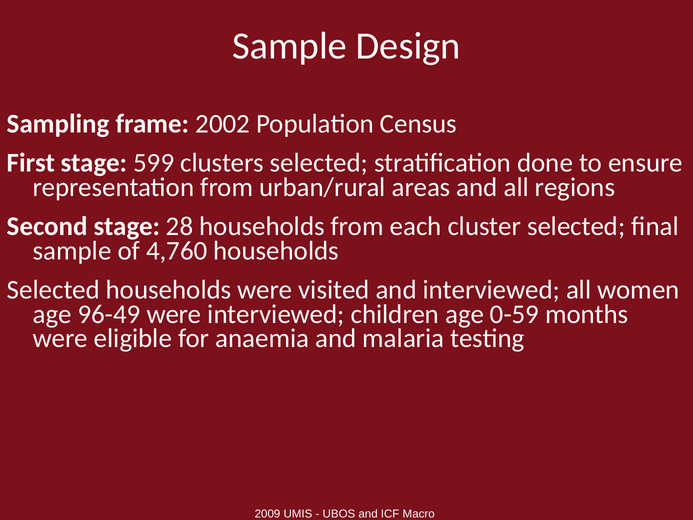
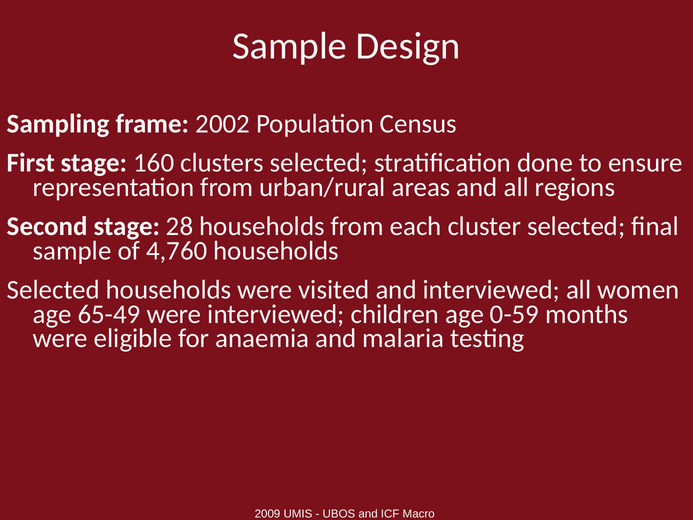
599: 599 -> 160 (154, 163)
96-49: 96-49 -> 65-49 (109, 314)
